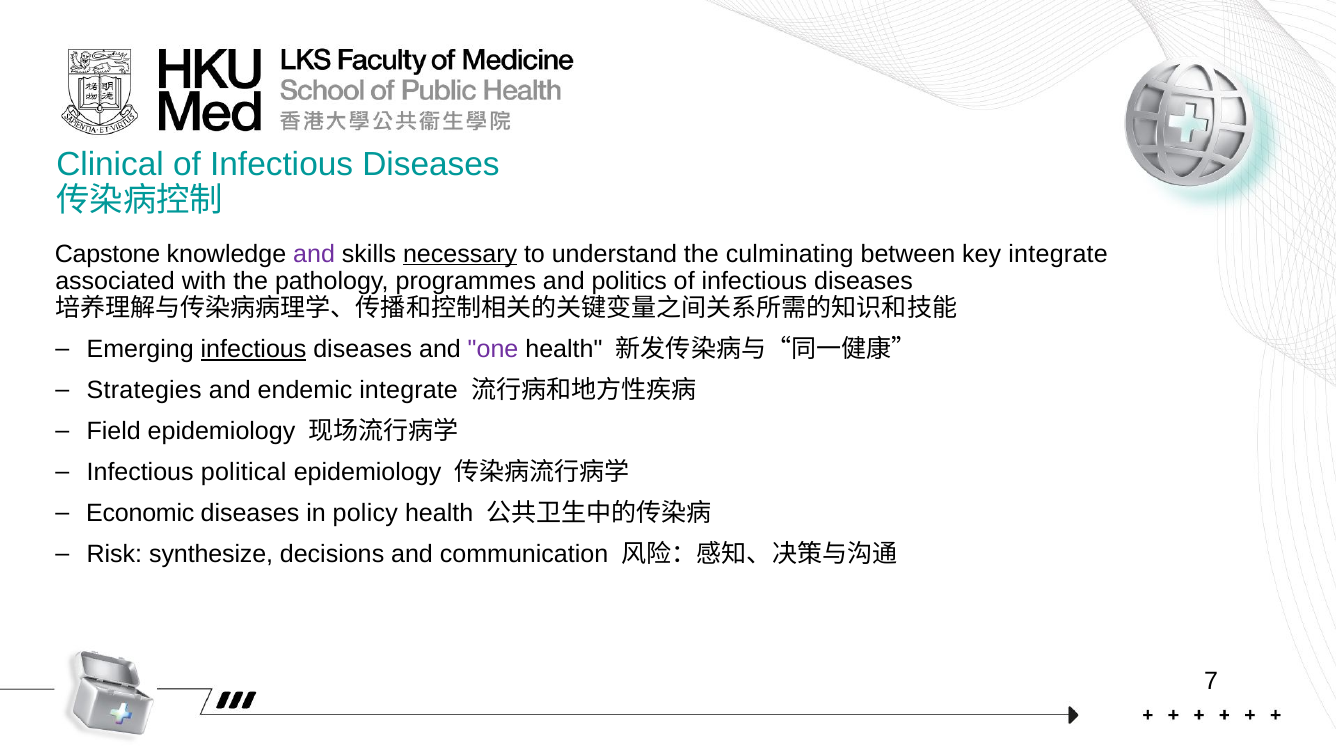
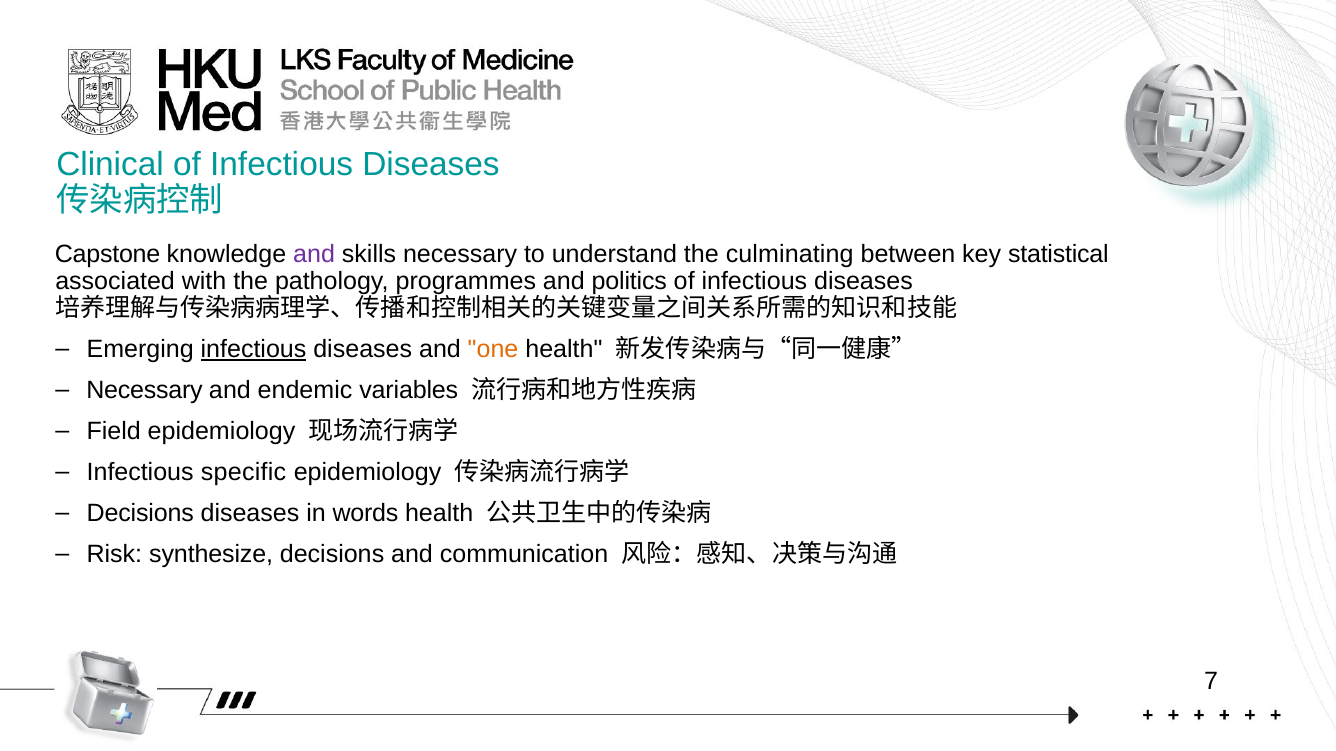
necessary underline: present -> none (460, 254)
key integrate: integrate -> statistical (1058, 254)
one colour: purple -> orange (493, 349)
Strategies: Strategies -> Necessary (144, 390)
endemic integrate: integrate -> variables (409, 390)
political: political -> specific (244, 472)
Economic: Economic -> Decisions (140, 513)
policy: policy -> words (365, 513)
